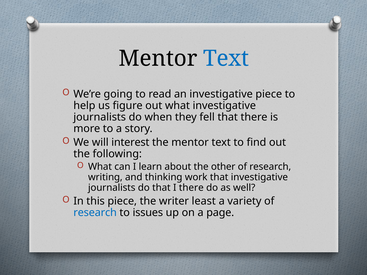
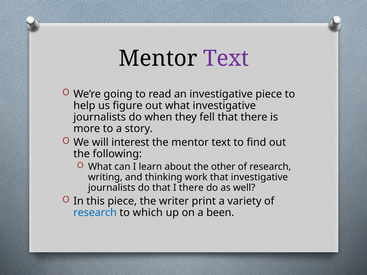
Text colour: blue -> purple (226, 59)
least: least -> print (204, 201)
issues: issues -> which (148, 213)
page: page -> been (220, 213)
